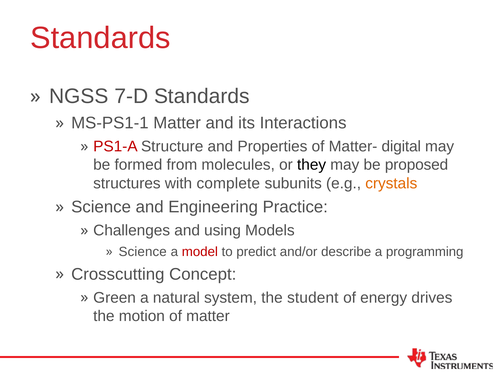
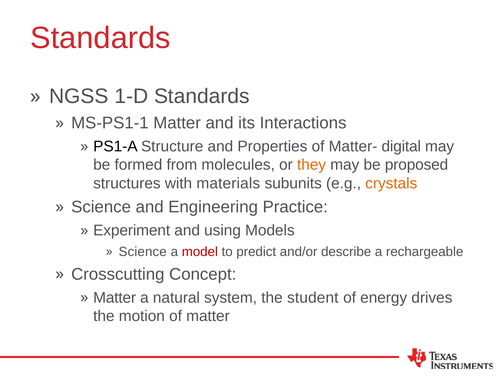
7-D: 7-D -> 1-D (131, 96)
PS1-A colour: red -> black (115, 146)
they colour: black -> orange (312, 165)
complete: complete -> materials (228, 183)
Challenges: Challenges -> Experiment (132, 230)
programming: programming -> rechargeable (425, 252)
Green: Green -> Matter (115, 298)
